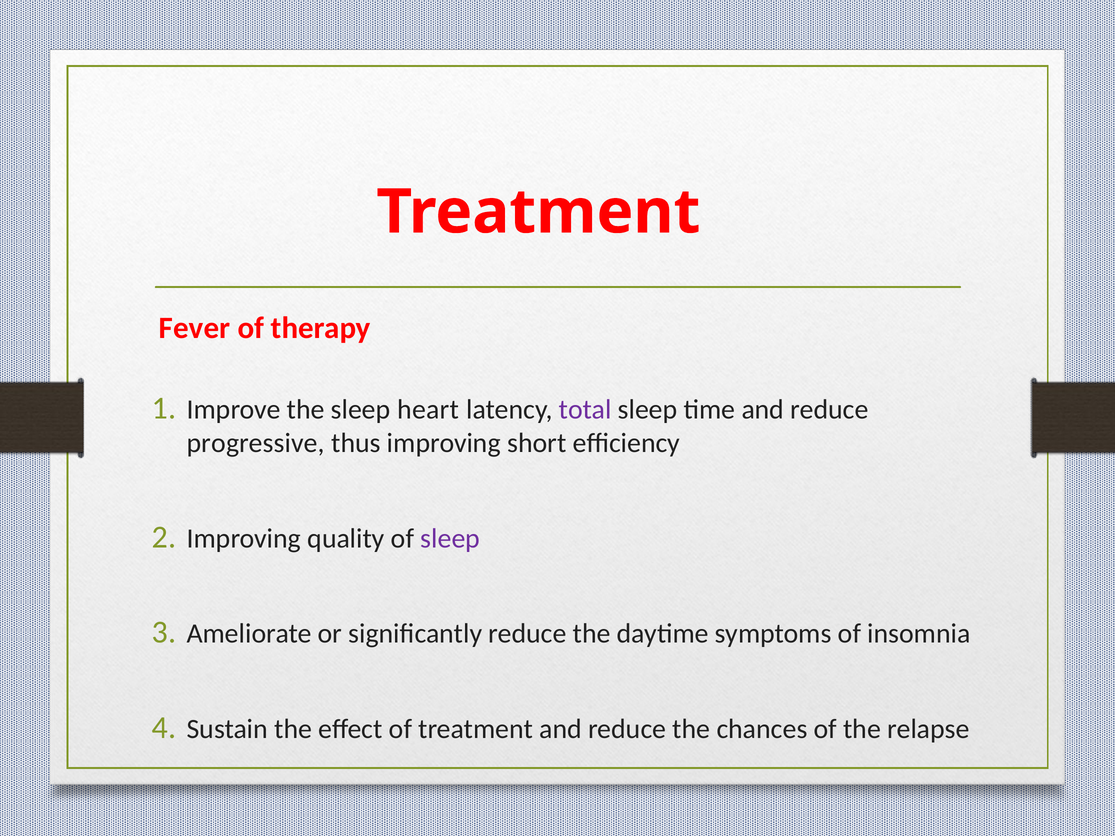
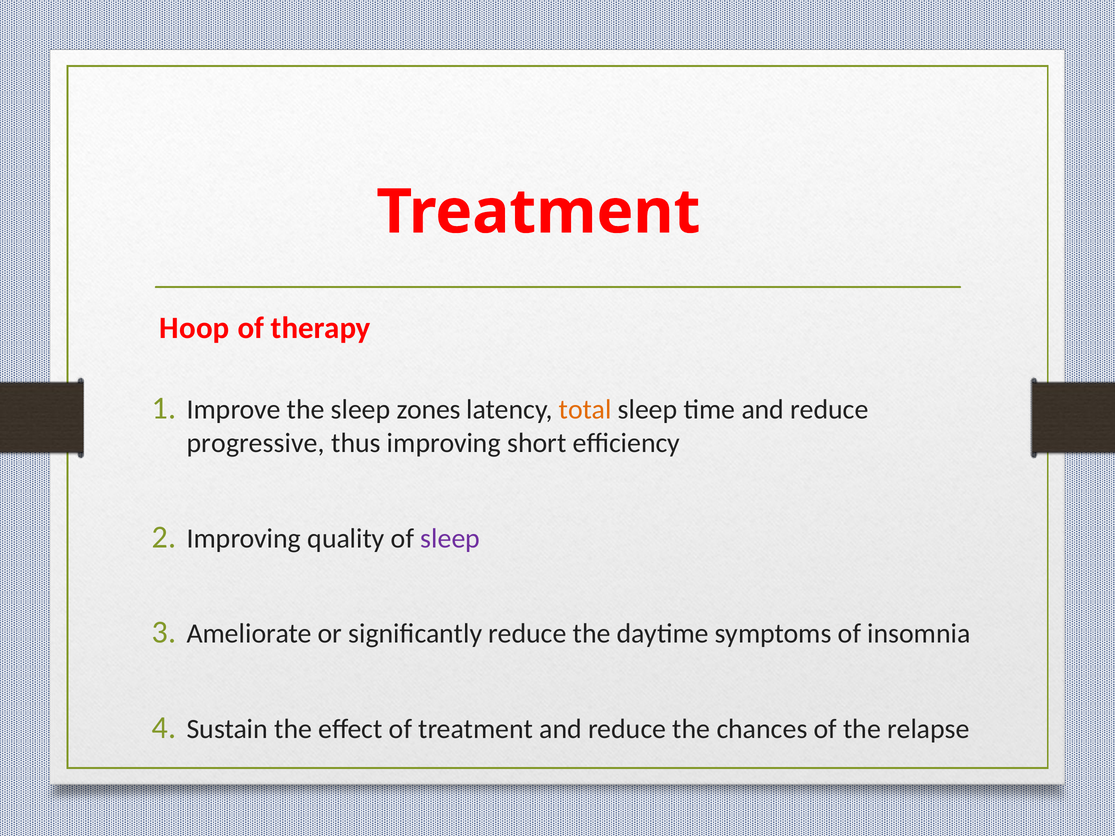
Fever: Fever -> Hoop (194, 328)
heart: heart -> zones (429, 410)
total colour: purple -> orange (585, 410)
